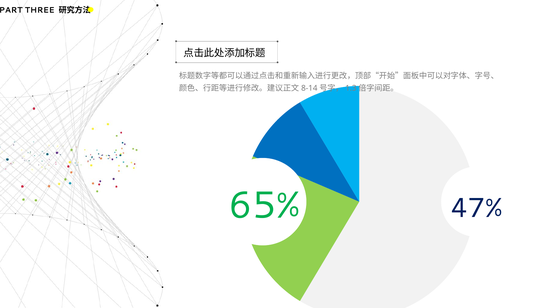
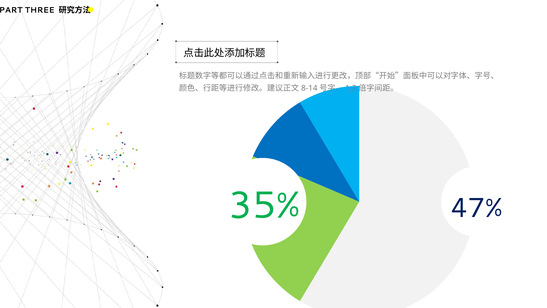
65%: 65% -> 35% (265, 205)
